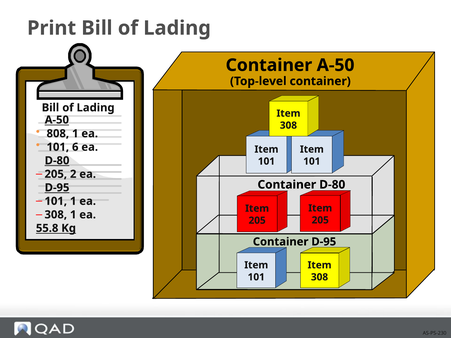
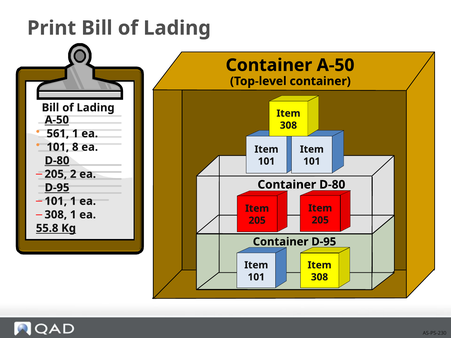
808: 808 -> 561 (58, 134)
6: 6 -> 8 (75, 147)
